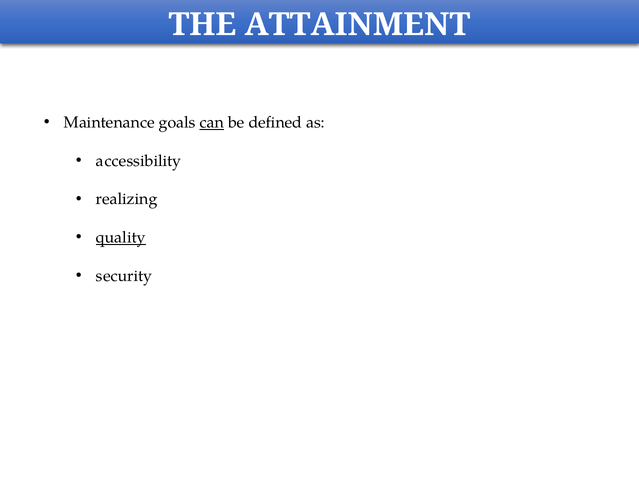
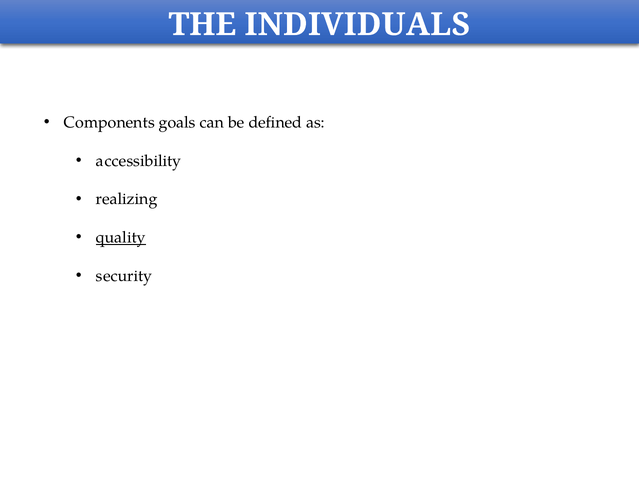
ATTAINMENT: ATTAINMENT -> INDIVIDUALS (357, 25)
Maintenance: Maintenance -> Components (109, 123)
can underline: present -> none (212, 123)
